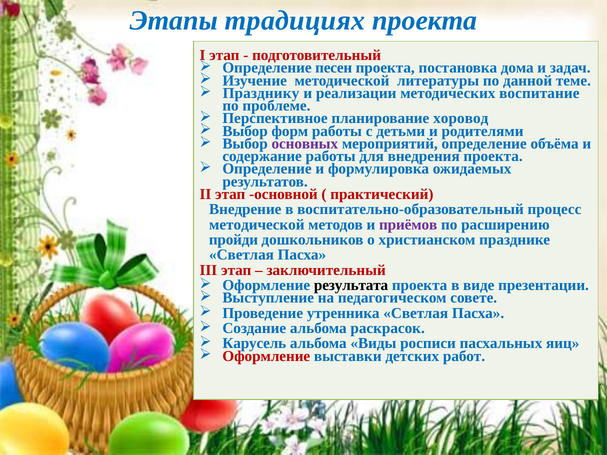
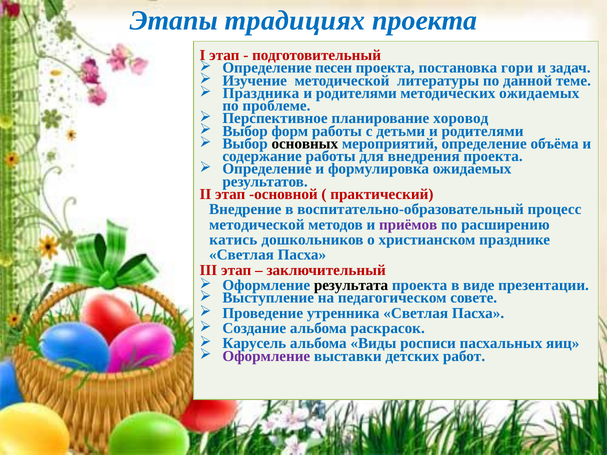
дома: дома -> гори (517, 68)
Празднику: Празднику -> Праздника (261, 93)
реализации: реализации -> родителями (356, 93)
методических воспитание: воспитание -> ожидаемых (539, 93)
основных colour: purple -> black (305, 144)
пройди: пройди -> катись (233, 240)
Оформление colour: red -> purple (266, 356)
